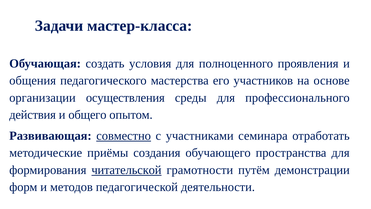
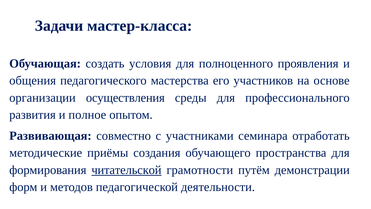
действия: действия -> развития (32, 115)
общего: общего -> полное (87, 115)
совместно underline: present -> none (124, 136)
